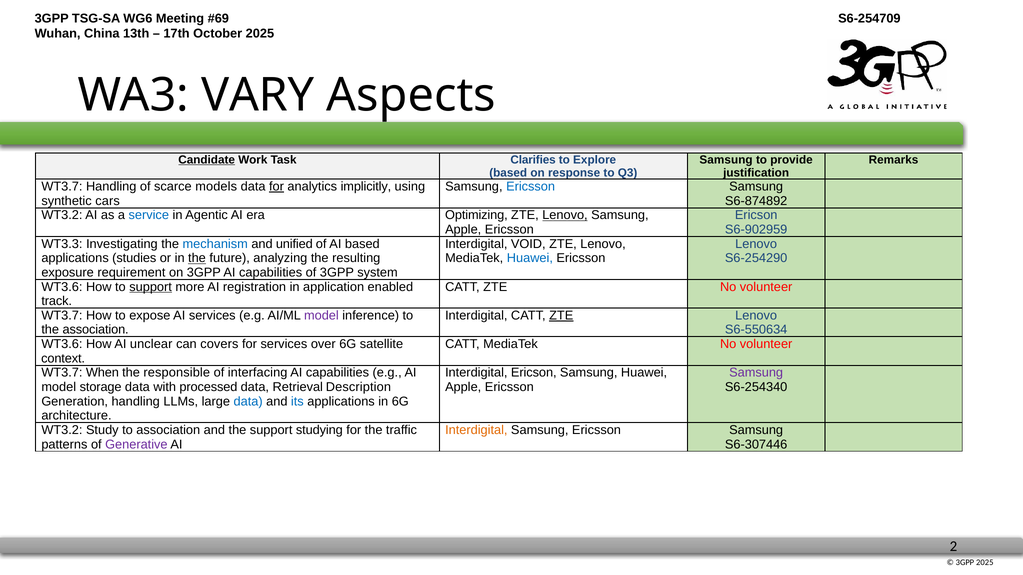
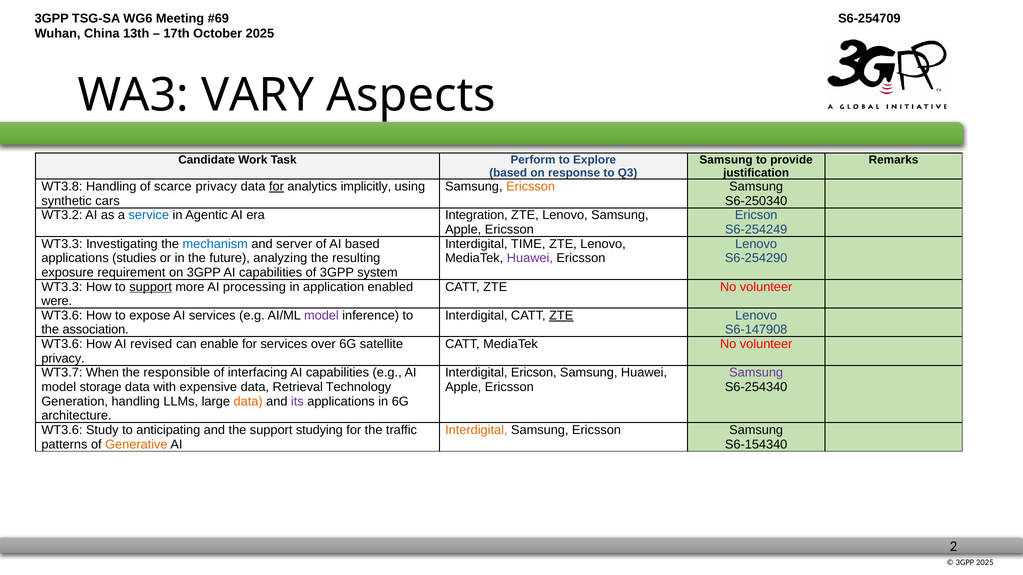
Candidate underline: present -> none (207, 160)
Clarifies: Clarifies -> Perform (533, 160)
WT3.7: WT3.7 -> WT3.8 (62, 187)
scarce models: models -> privacy (216, 187)
Ericsson colour: blue -> orange (531, 187)
S6-874892: S6-874892 -> S6-250340 (756, 201)
Optimizing: Optimizing -> Integration (476, 215)
Lenovo underline: present -> none (565, 215)
S6-902959: S6-902959 -> S6-254249 (756, 230)
unified: unified -> server (294, 244)
VOID: VOID -> TIME (528, 244)
the underline: present -> none (197, 258)
Huawei colour: blue -> purple (530, 258)
WT3.6: WT3.6 -> WT3.3 (62, 287)
registration: registration -> processing (254, 287)
track: track -> were (57, 301)
WT3.7: WT3.7 -> WT3.6 (62, 316)
S6-550634: S6-550634 -> S6-147908 (756, 330)
unclear: unclear -> revised (151, 344)
covers: covers -> enable (219, 344)
context: context -> privacy (63, 359)
processed: processed -> expensive (208, 387)
Description: Description -> Technology (359, 387)
data colour: blue -> orange (248, 402)
its colour: blue -> purple (297, 402)
WT3.2: WT3.2 -> WT3.6 (62, 430)
to association: association -> anticipating (168, 430)
Generative colour: purple -> orange (136, 445)
S6-307446: S6-307446 -> S6-154340 (756, 445)
